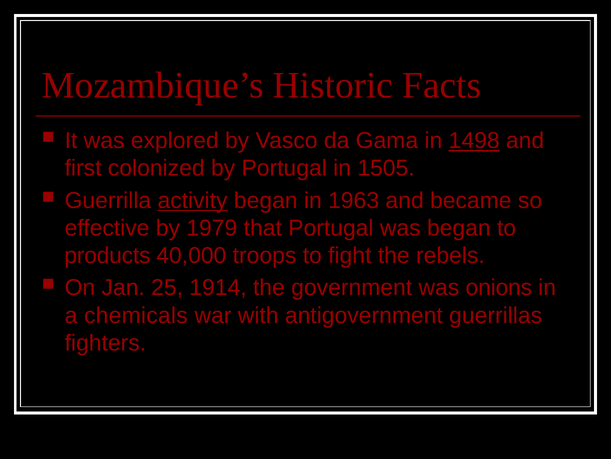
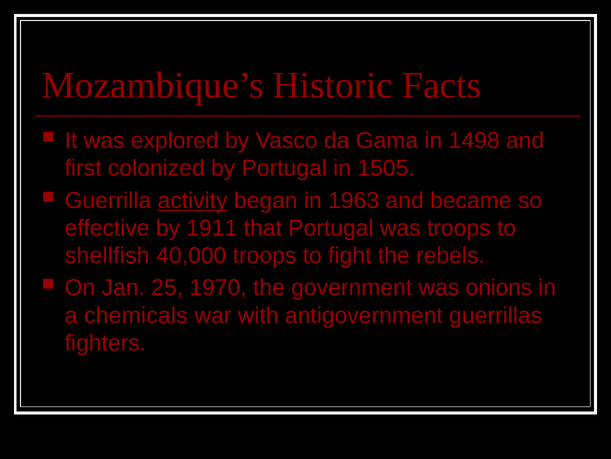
1498 underline: present -> none (474, 141)
1979: 1979 -> 1911 (212, 228)
was began: began -> troops (459, 228)
products: products -> shellfish (107, 255)
1914: 1914 -> 1970 (218, 287)
